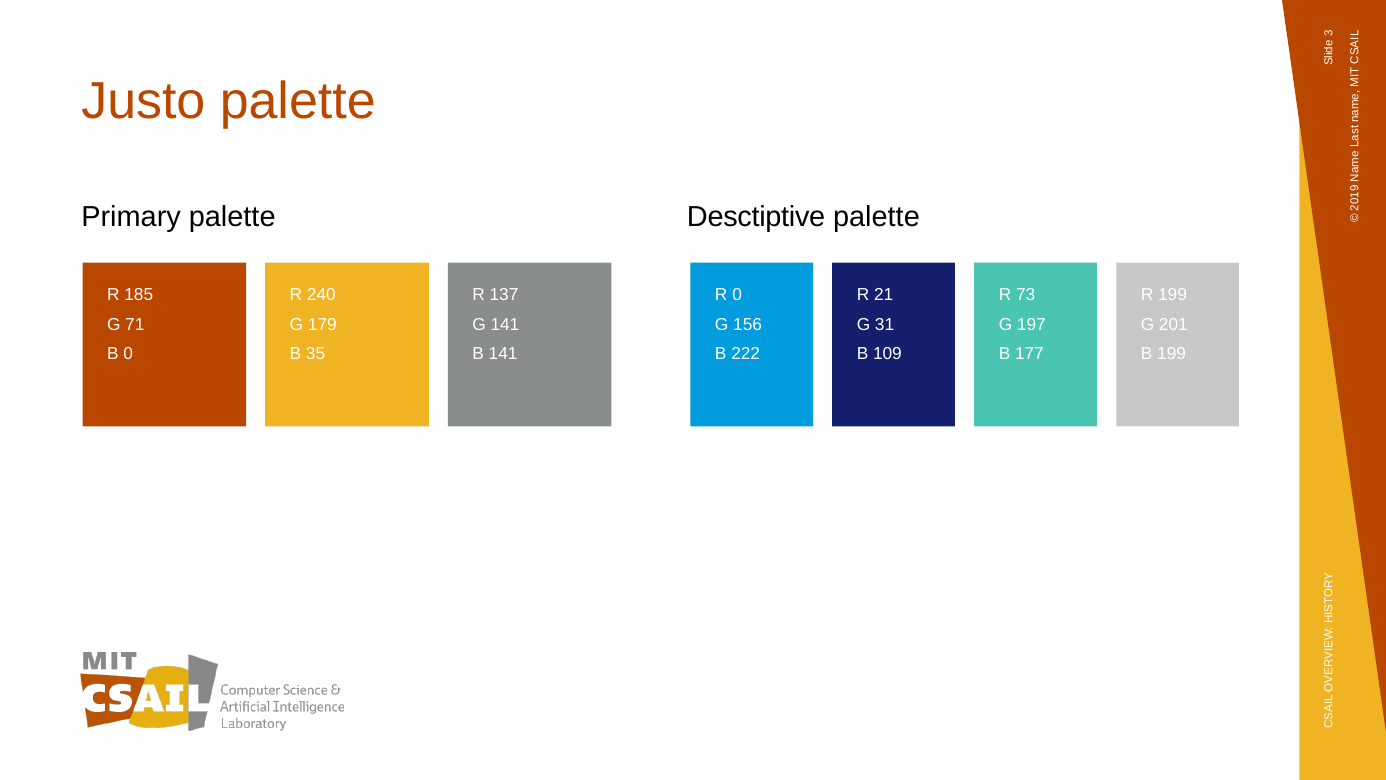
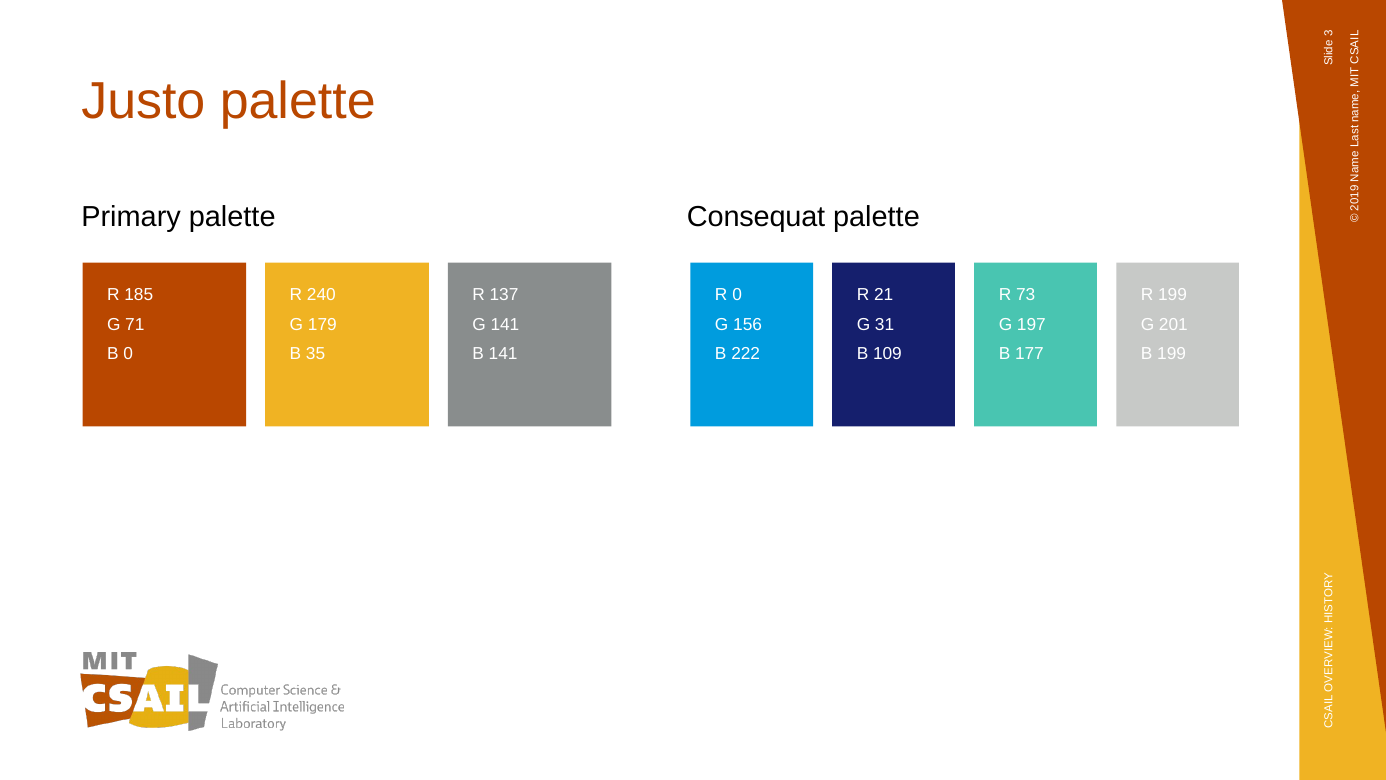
Desctiptive: Desctiptive -> Consequat (756, 217)
